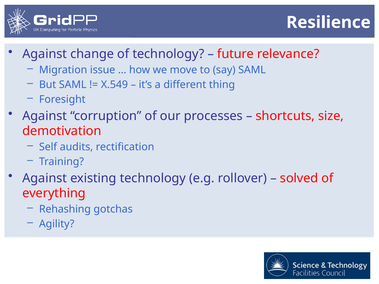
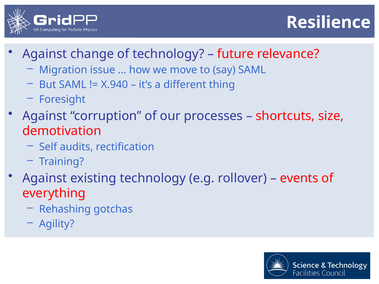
X.549: X.549 -> X.940 (114, 85)
solved: solved -> events (299, 178)
